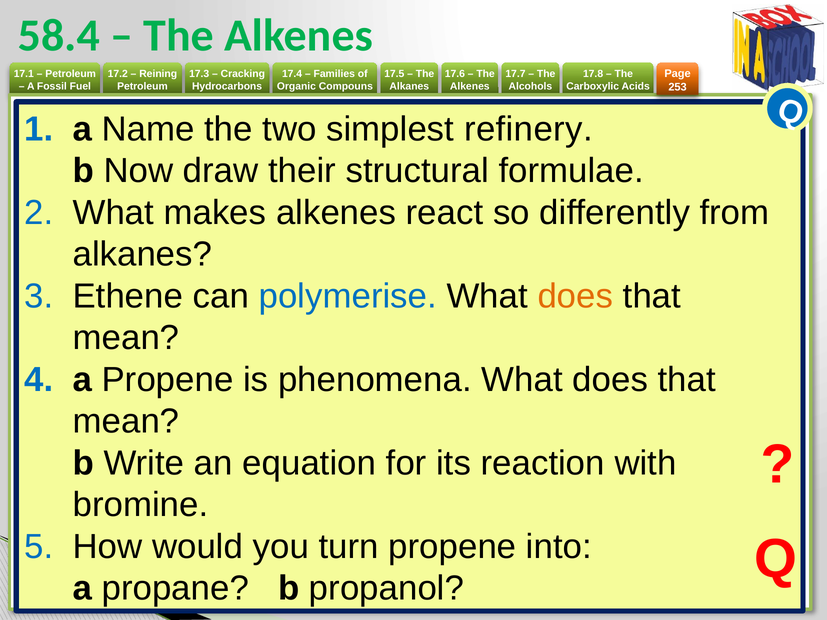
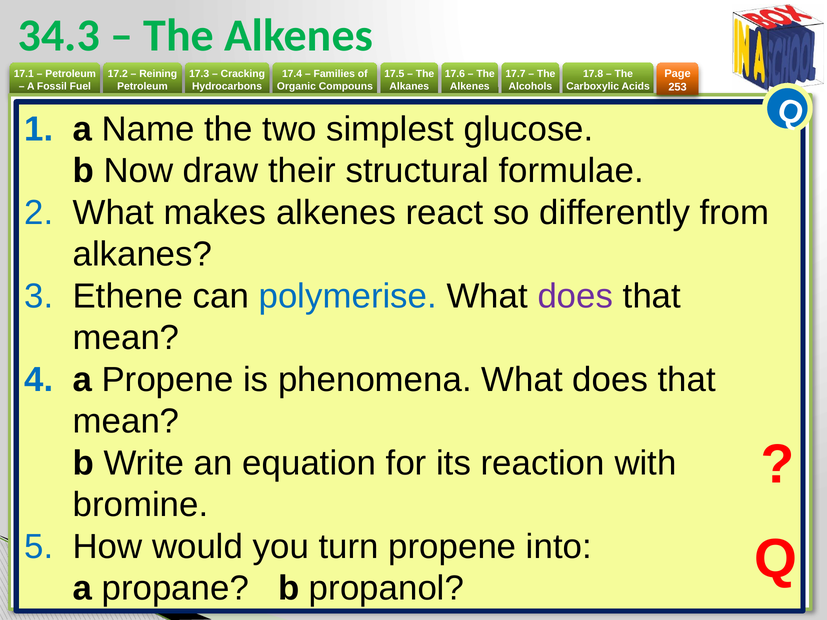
58.4: 58.4 -> 34.3 (59, 36)
refinery: refinery -> glucose (529, 129)
does colour: orange -> purple (575, 296)
